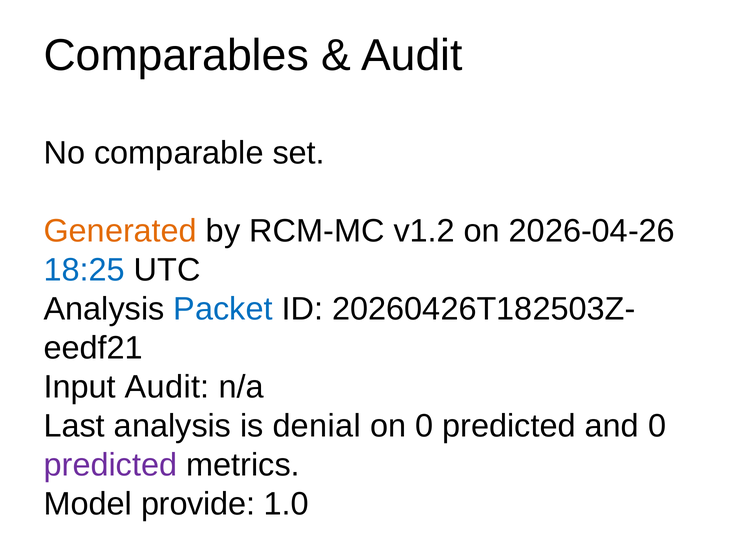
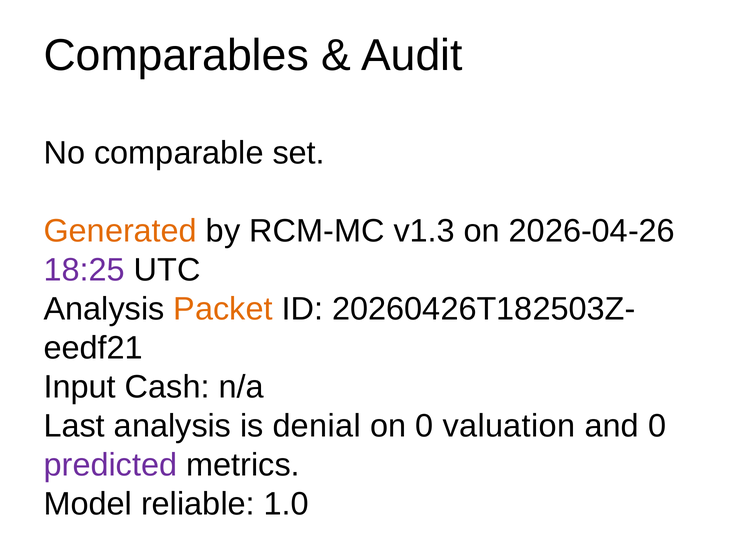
v1.2: v1.2 -> v1.3 (424, 231)
18:25 colour: blue -> purple (84, 270)
Packet colour: blue -> orange (223, 309)
Input Audit: Audit -> Cash (167, 387)
on 0 predicted: predicted -> valuation (509, 426)
provide: provide -> reliable (198, 504)
